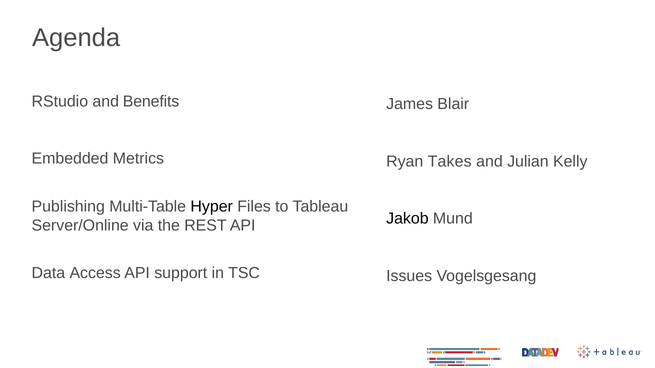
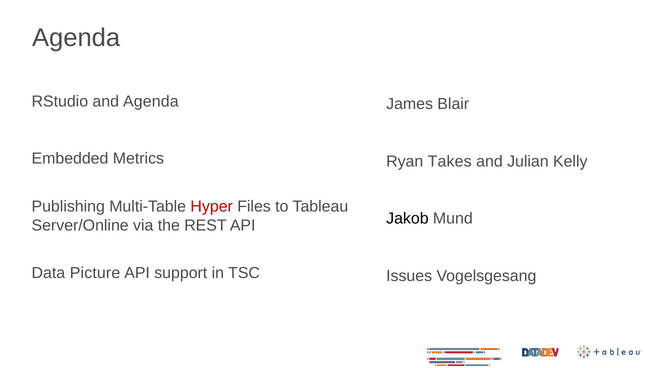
and Benefits: Benefits -> Agenda (151, 101)
Hyper colour: black -> red (212, 207)
Access: Access -> Picture (95, 273)
